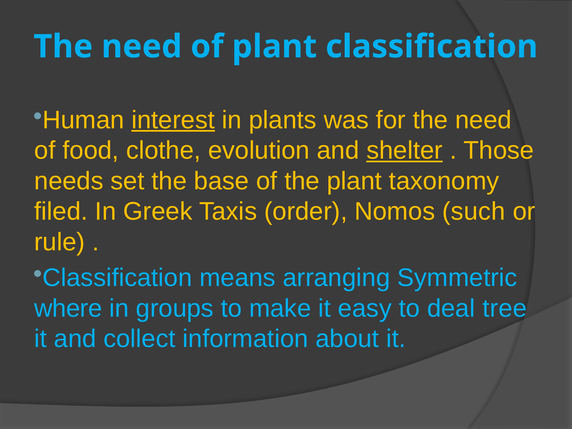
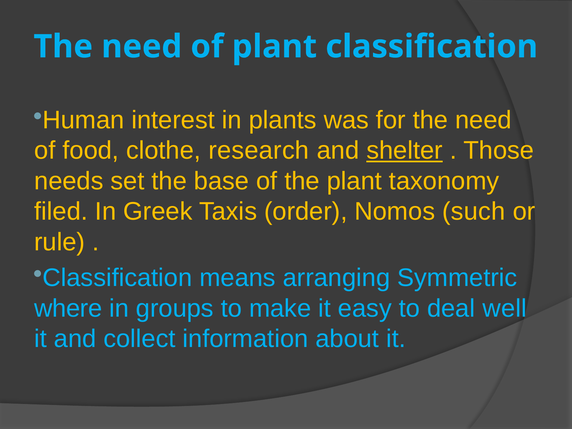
interest underline: present -> none (173, 120)
evolution: evolution -> research (259, 151)
tree: tree -> well (505, 308)
